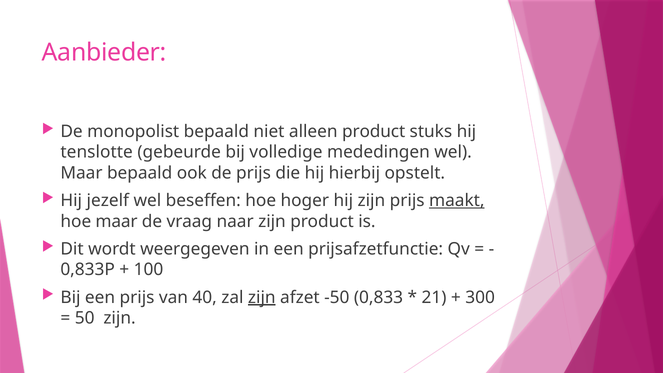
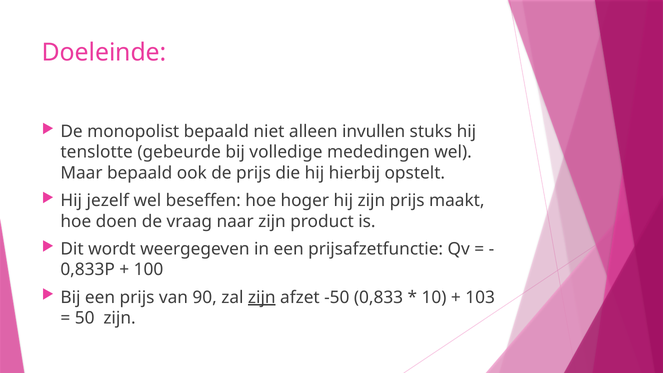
Aanbieder: Aanbieder -> Doeleinde (104, 52)
alleen product: product -> invullen (374, 132)
maakt underline: present -> none (457, 201)
hoe maar: maar -> doen (116, 221)
40: 40 -> 90 (205, 297)
21: 21 -> 10 (434, 297)
300: 300 -> 103 (480, 297)
